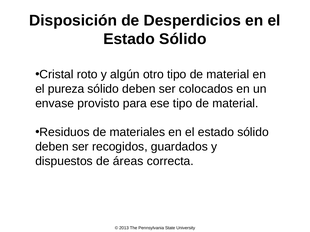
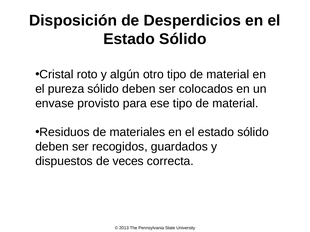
áreas: áreas -> veces (128, 162)
